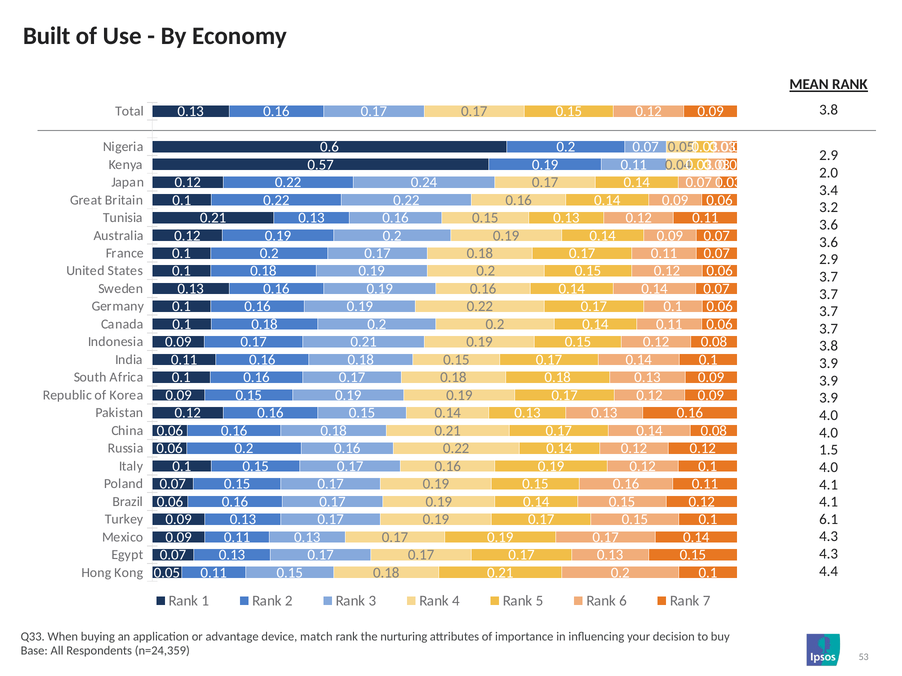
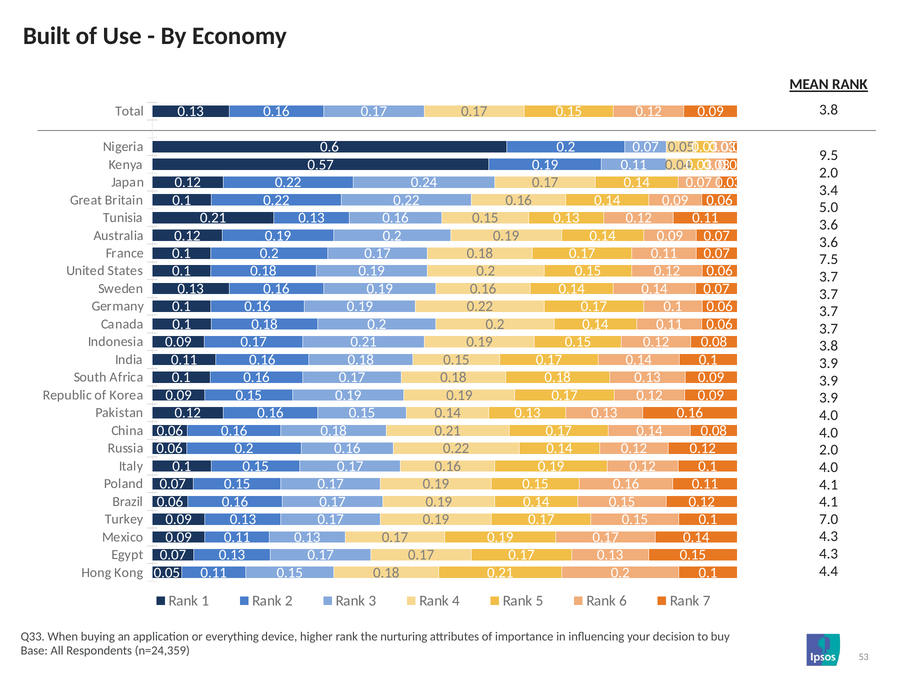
2.9: 2.9 -> 9.5 (829, 156)
3.2: 3.2 -> 5.0 (829, 208)
2.9: 2.9 -> 7.5 (829, 260)
1.5: 1.5 -> 2.0 (829, 450)
6.1: 6.1 -> 7.0 (829, 520)
advantage: advantage -> everything (232, 637)
match: match -> higher (316, 637)
